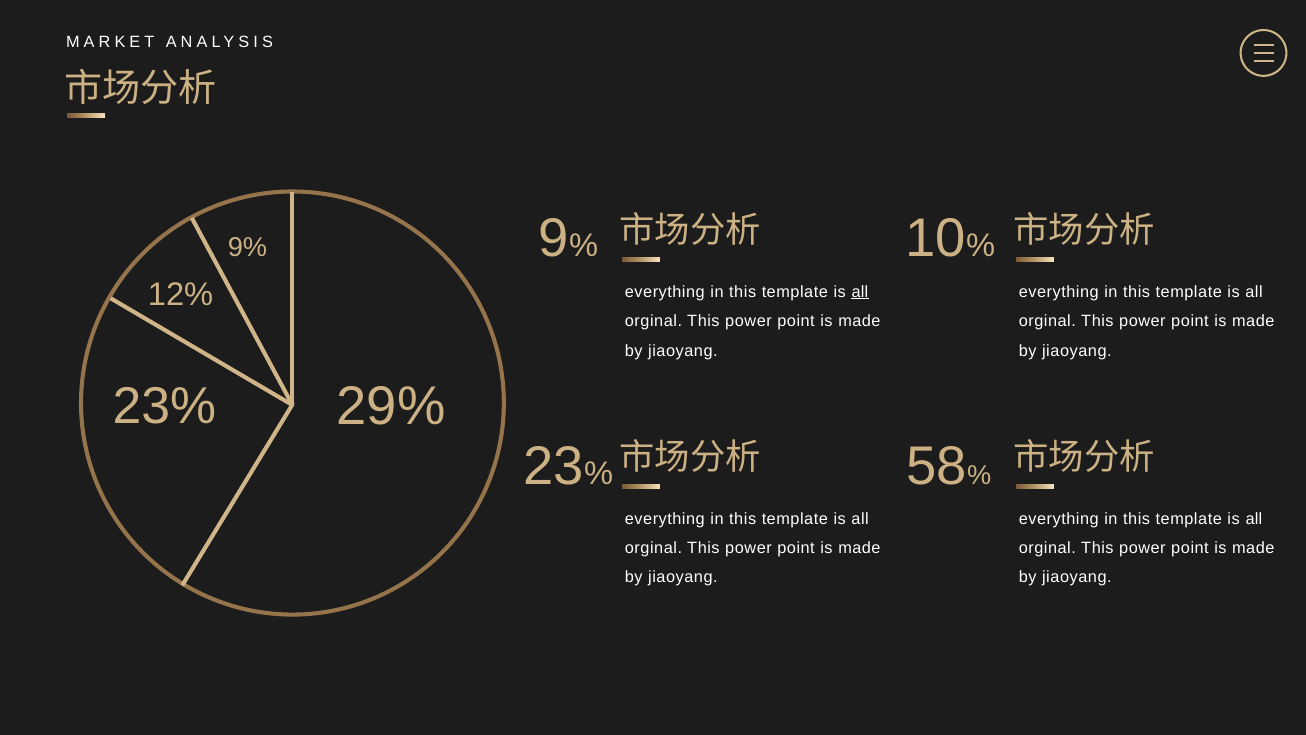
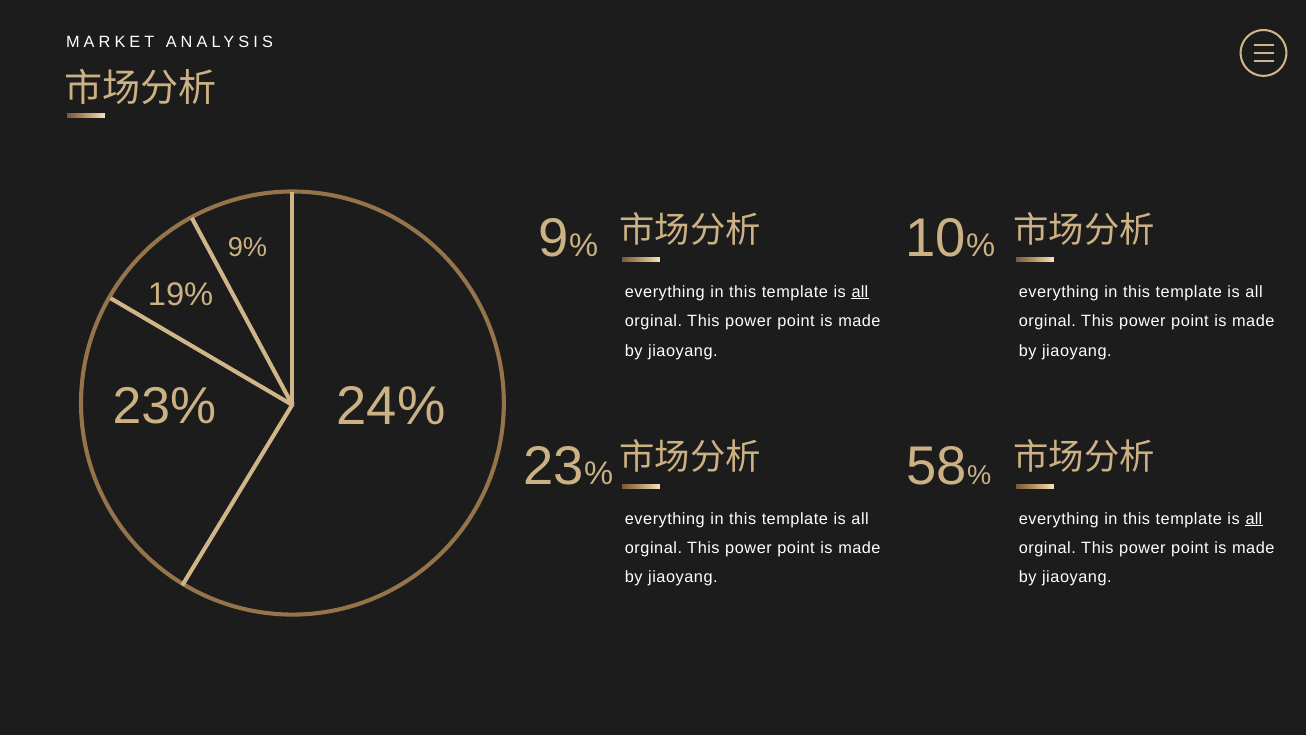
12%: 12% -> 19% (181, 294)
29%: 29% -> 24% (391, 406)
all underline: none -> present (1254, 518)
